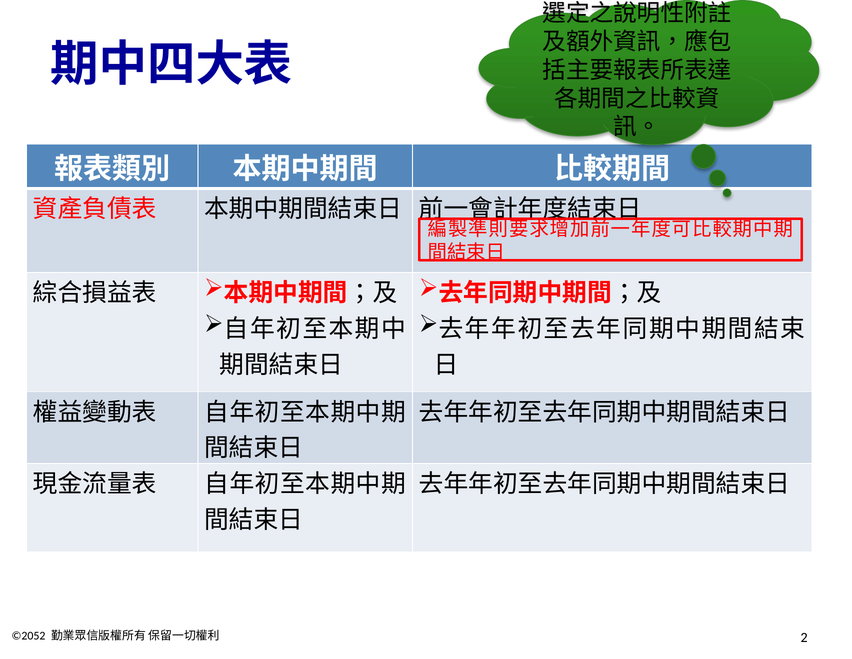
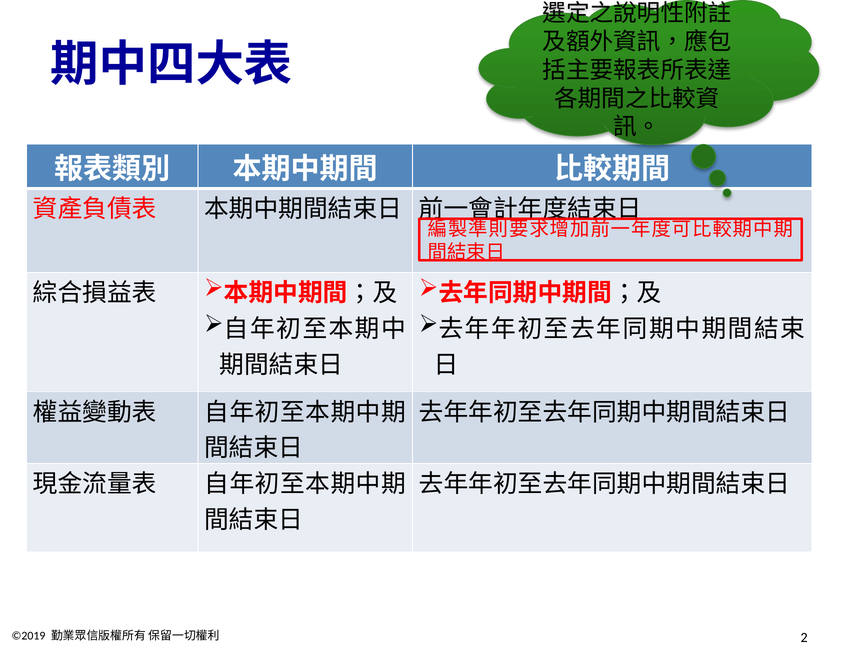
©2052: ©2052 -> ©2019 (28, 635)
